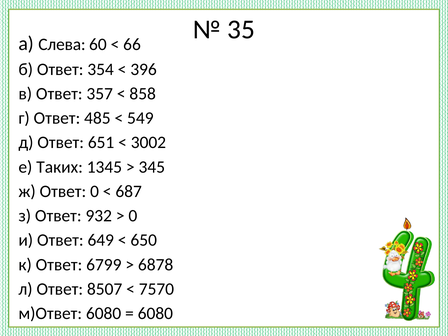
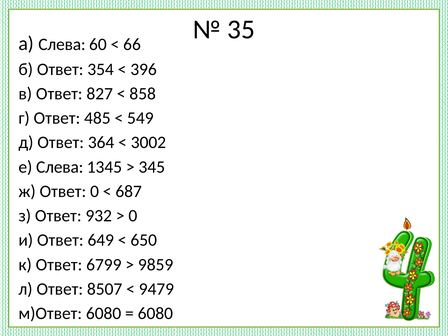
357: 357 -> 827 (100, 94)
651: 651 -> 364 (101, 143)
е Таких: Таких -> Слева (60, 167)
6878: 6878 -> 9859 (156, 265)
7570: 7570 -> 9479 (156, 289)
